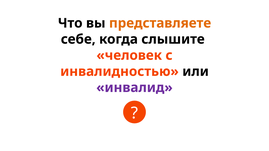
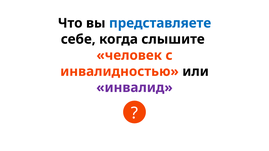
представляете colour: orange -> blue (160, 23)
